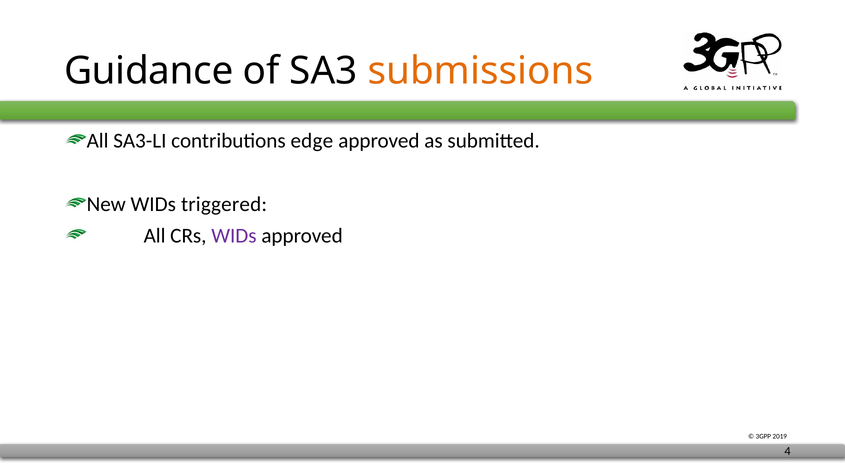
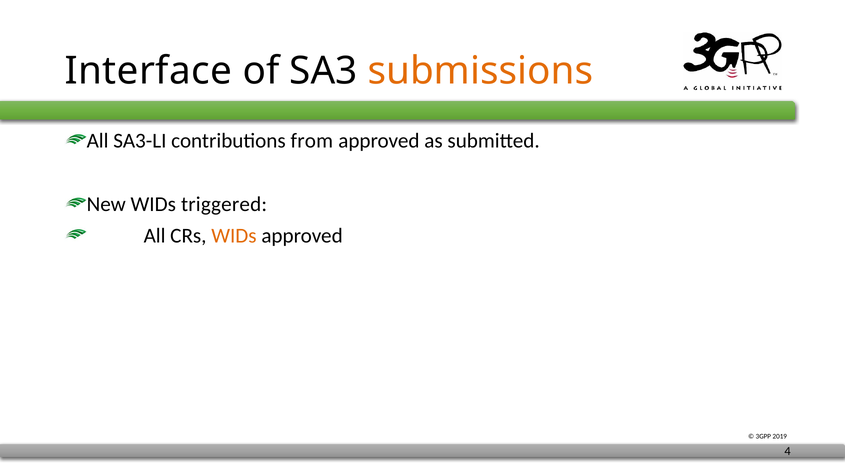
Guidance: Guidance -> Interface (148, 71)
edge: edge -> from (312, 141)
WIDs colour: purple -> orange (234, 236)
